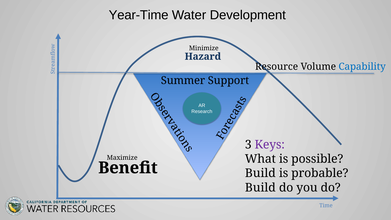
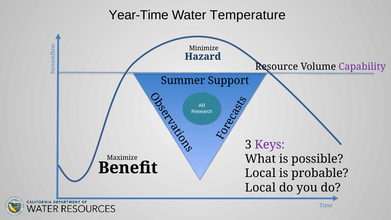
Development: Development -> Temperature (248, 15)
Capability colour: blue -> purple (362, 67)
Build: Build -> Local (260, 173)
Build: Build -> Local (260, 188)
